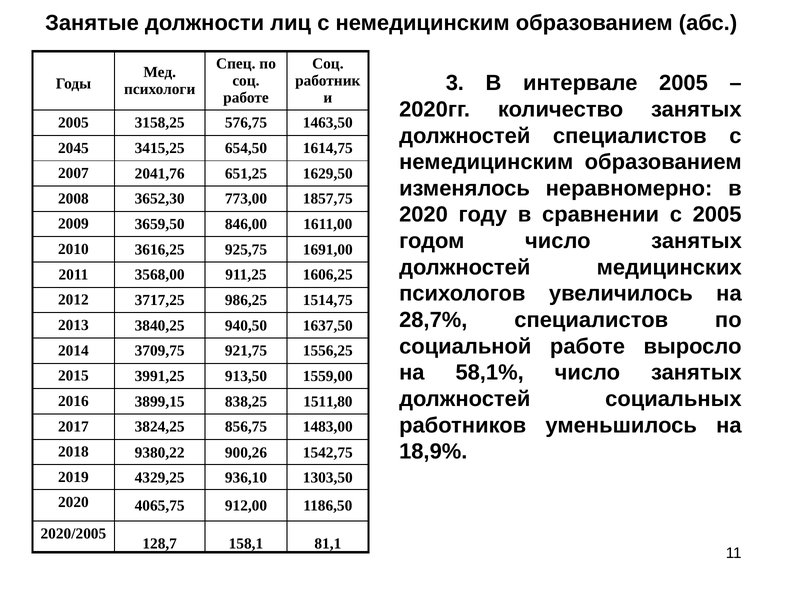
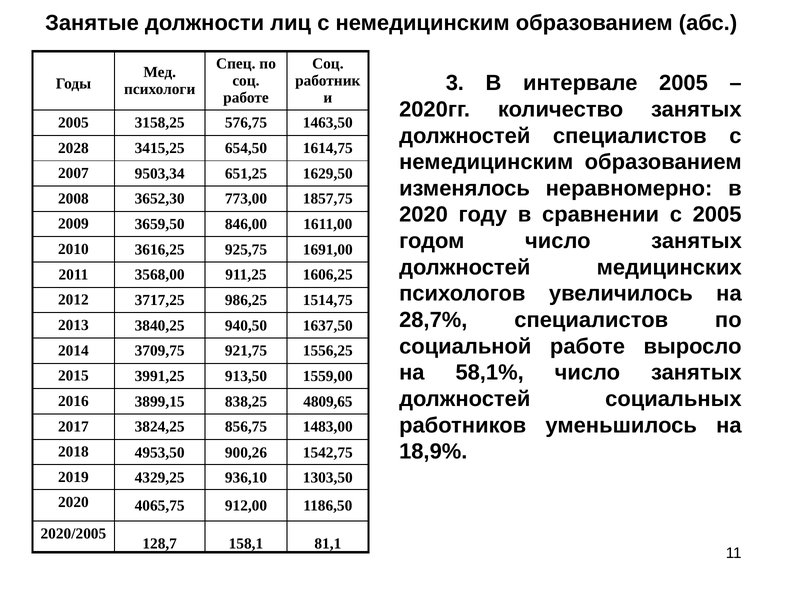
2045: 2045 -> 2028 (73, 148)
2041,76: 2041,76 -> 9503,34 (160, 173)
1511,80: 1511,80 -> 4809,65 (328, 401)
9380,22: 9380,22 -> 4953,50 (160, 452)
